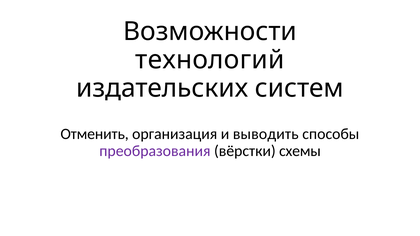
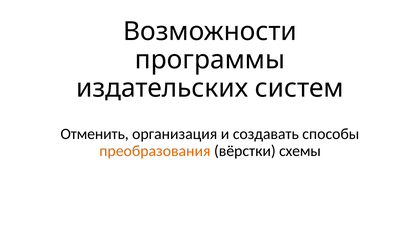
технологий: технологий -> программы (210, 60)
выводить: выводить -> создавать (266, 134)
преобразования colour: purple -> orange (155, 151)
